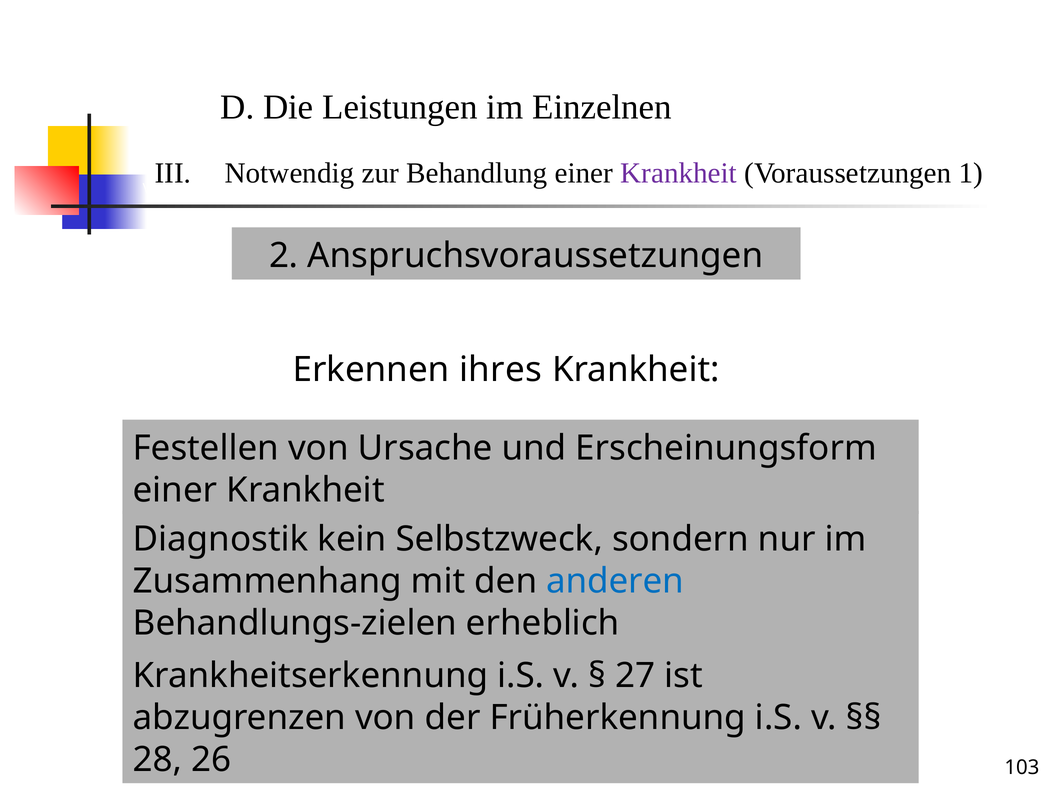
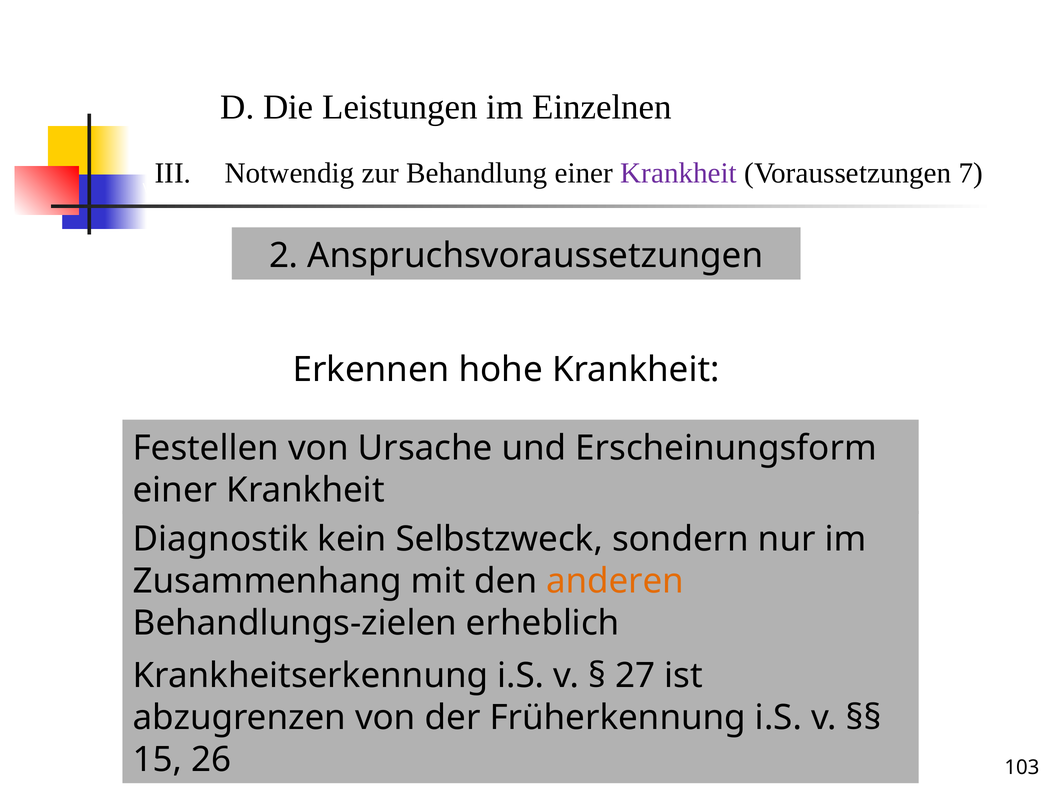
1: 1 -> 7 (971, 173)
ihres: ihres -> hohe (501, 370)
anderen colour: blue -> orange (615, 582)
28: 28 -> 15 (157, 760)
